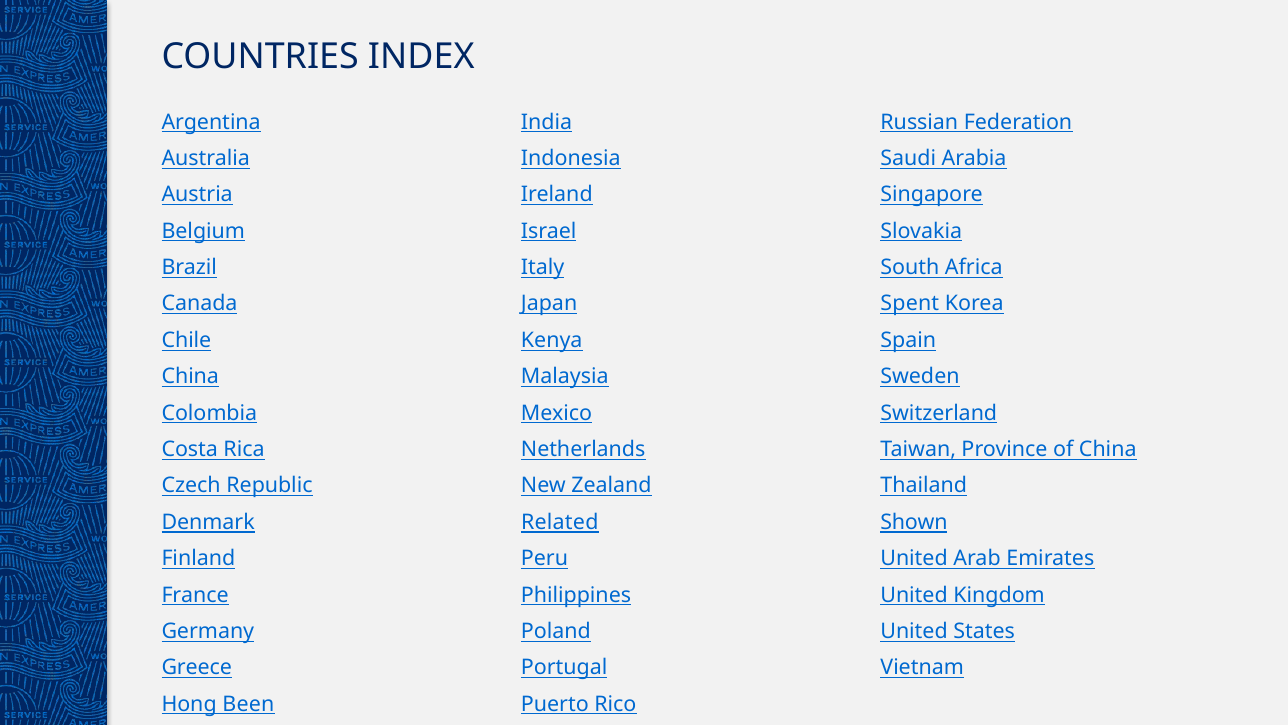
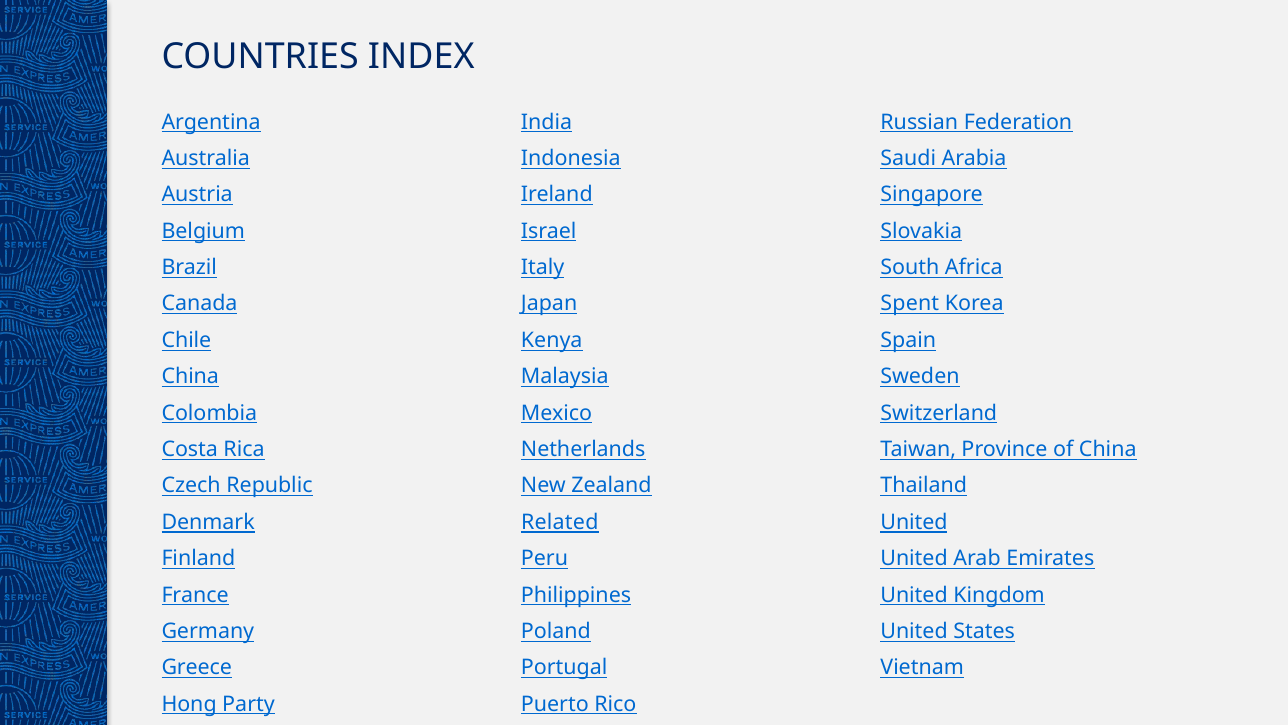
Shown: Shown -> United (914, 522)
Been: Been -> Party (249, 704)
